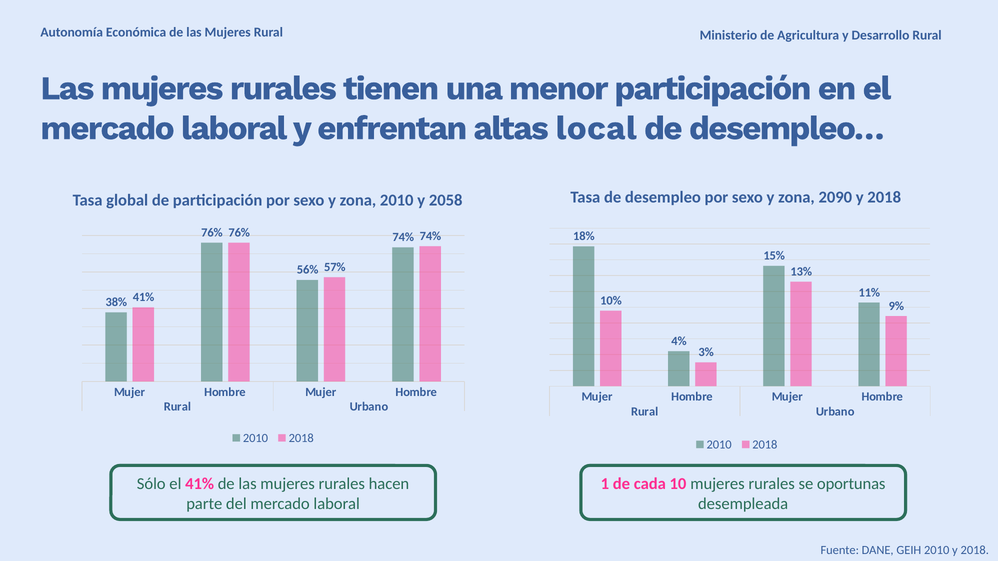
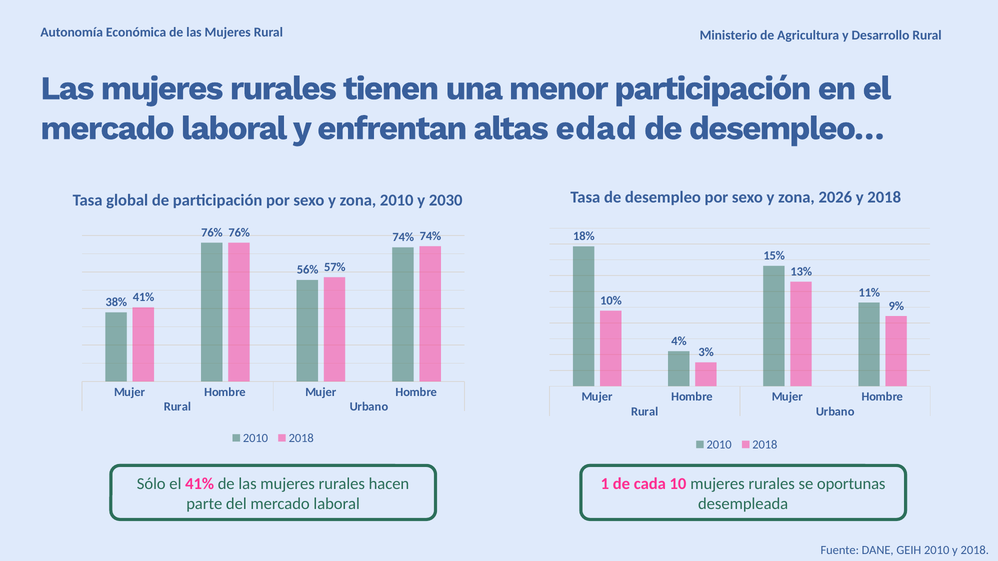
local: local -> edad (596, 128)
2090: 2090 -> 2026 (835, 198)
2058: 2058 -> 2030 (446, 200)
